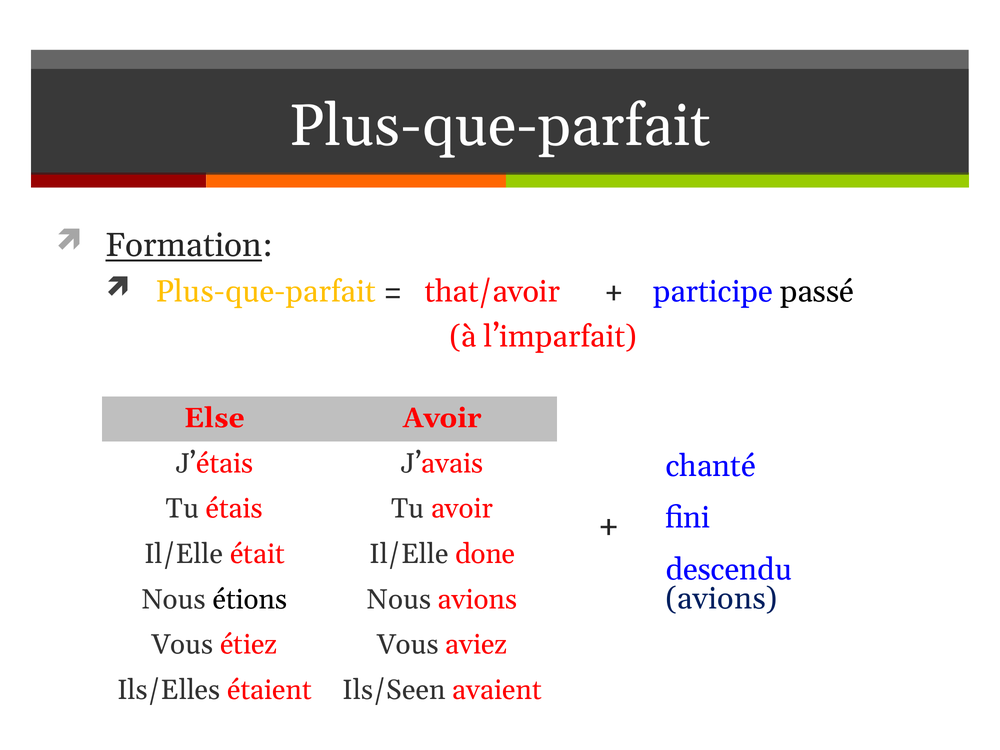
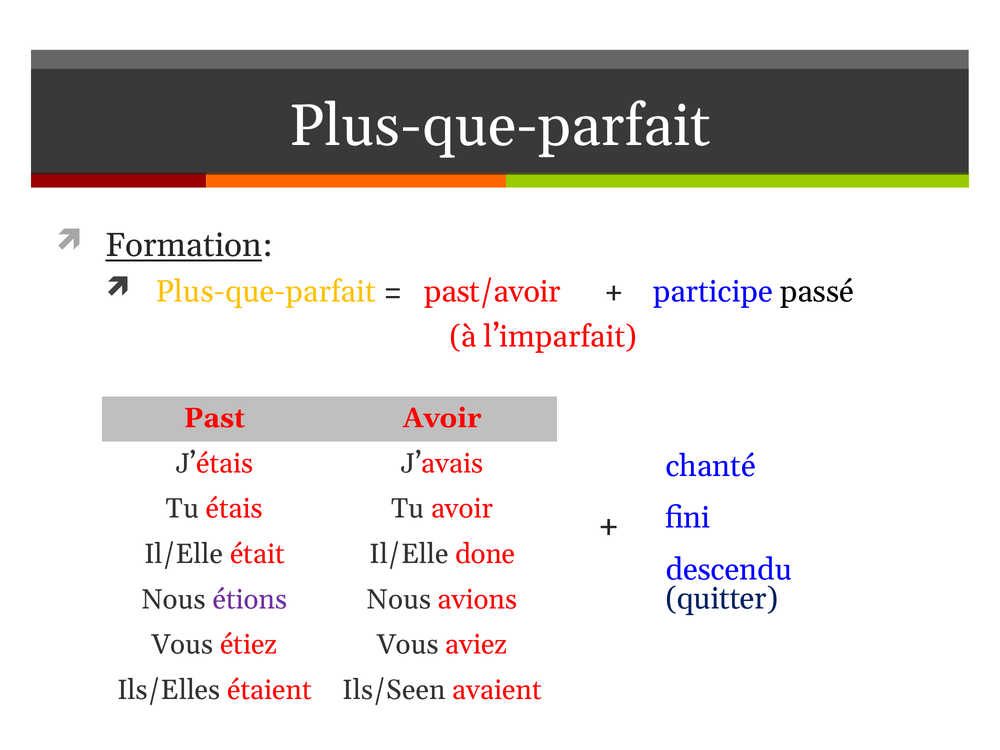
that/avoir: that/avoir -> past/avoir (493, 292)
Else: Else -> Past (214, 418)
avions: avions -> quitter (722, 599)
étions colour: black -> purple (250, 599)
